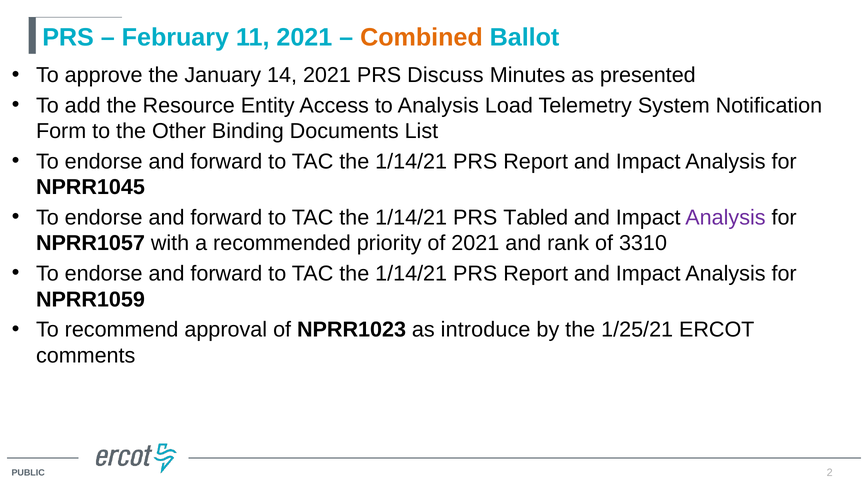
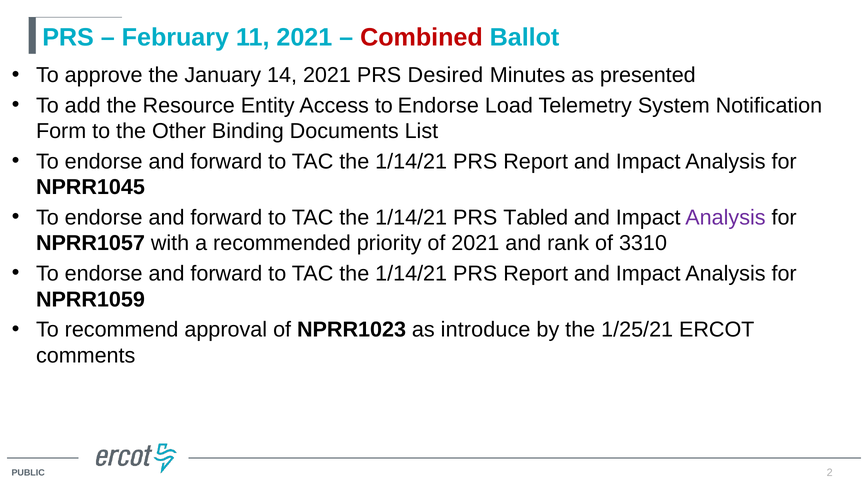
Combined colour: orange -> red (421, 37)
Discuss: Discuss -> Desired (445, 75)
Access to Analysis: Analysis -> Endorse (438, 105)
